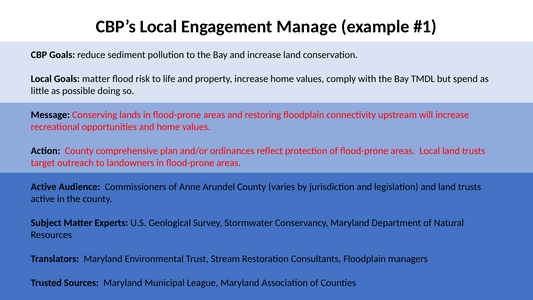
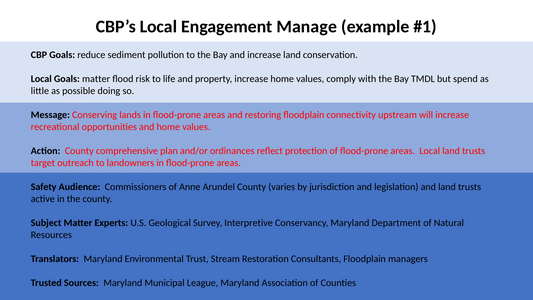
Active: Active -> Safety (44, 187)
Stormwater: Stormwater -> Interpretive (249, 223)
